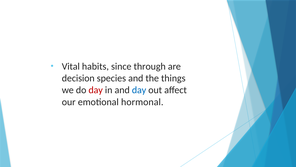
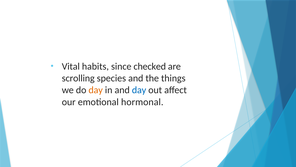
through: through -> checked (150, 66)
decision: decision -> scrolling (78, 78)
day colour: red -> orange (96, 90)
